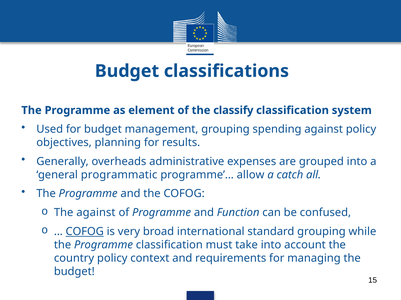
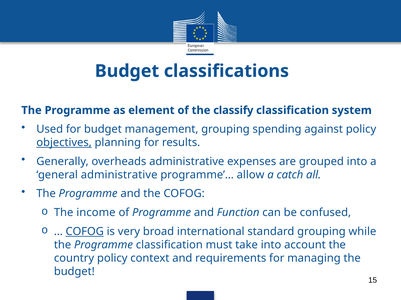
objectives underline: none -> present (64, 143)
general programmatic: programmatic -> administrative (119, 175)
The against: against -> income (96, 213)
